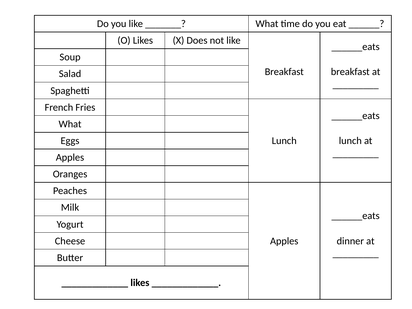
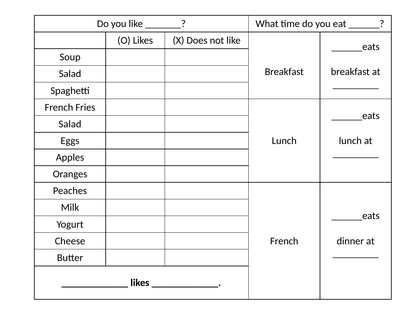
What: What -> Salad (70, 124)
Apples: Apples -> French (284, 241)
